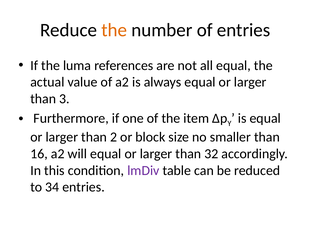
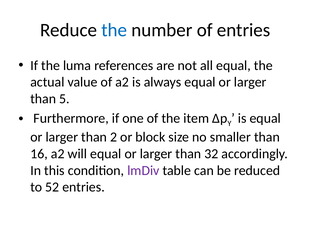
the colour: orange -> blue (114, 30)
3: 3 -> 5 (64, 98)
34: 34 -> 52 (52, 186)
